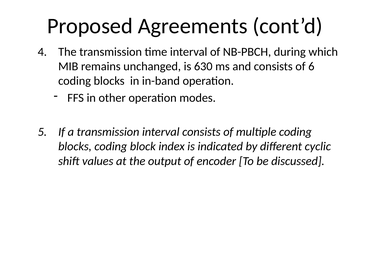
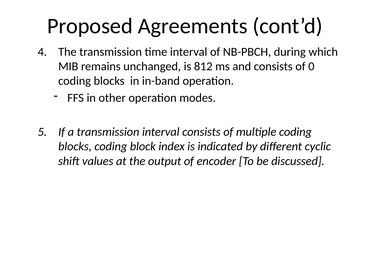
630: 630 -> 812 (203, 67)
6: 6 -> 0 (311, 67)
